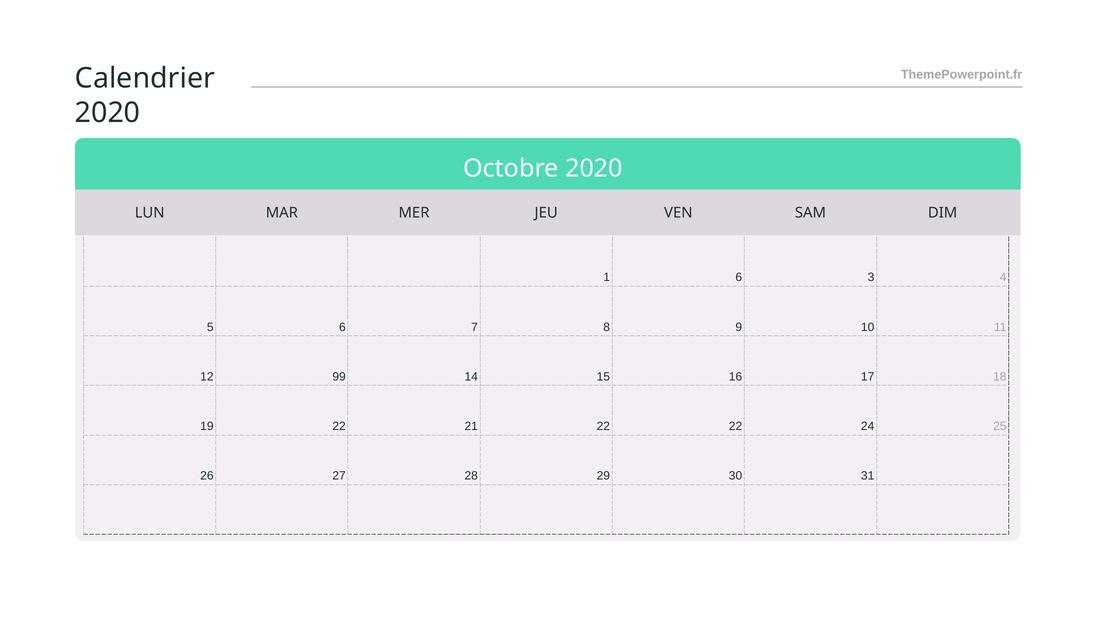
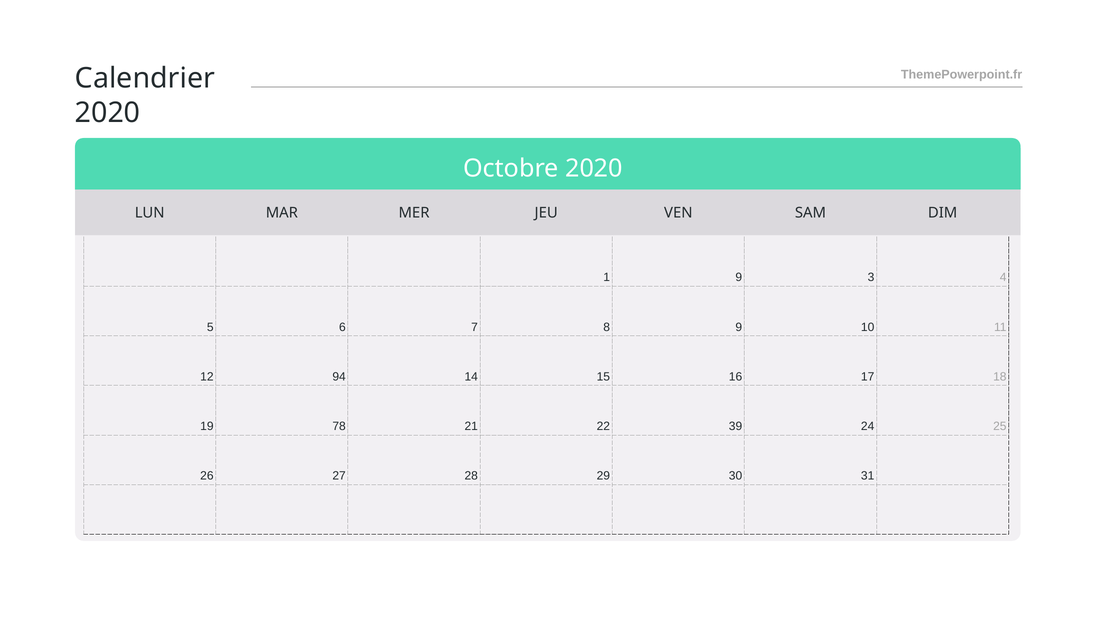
1 6: 6 -> 9 (739, 278)
99: 99 -> 94 (339, 377)
19 22: 22 -> 78 (339, 427)
22 22: 22 -> 39 (736, 427)
